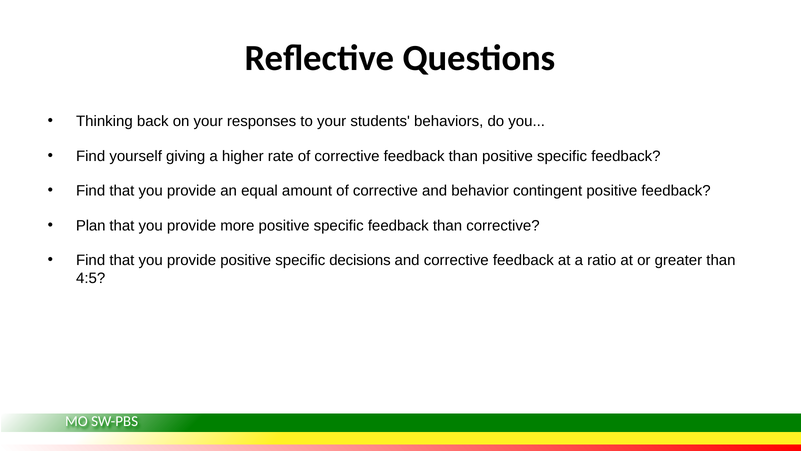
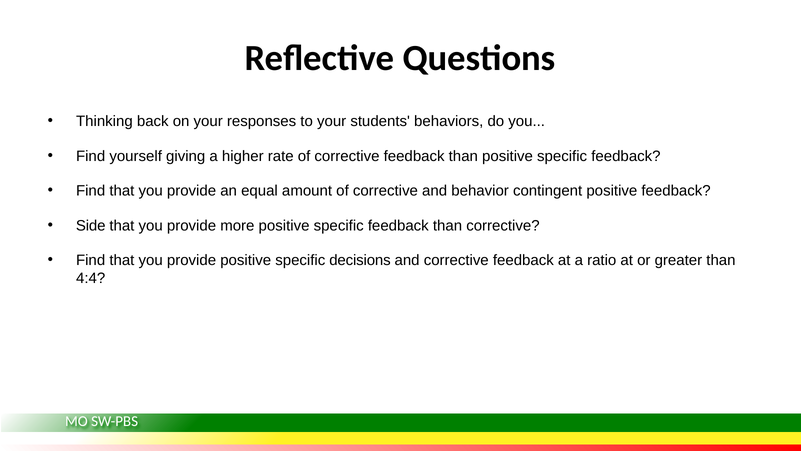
Plan: Plan -> Side (91, 225)
4:5: 4:5 -> 4:4 (91, 278)
